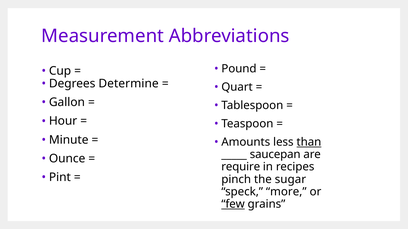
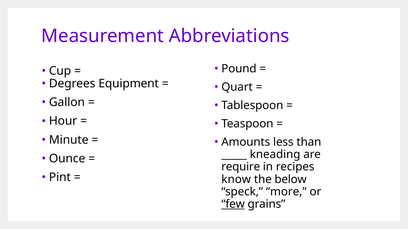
Determine: Determine -> Equipment (129, 84)
than underline: present -> none (309, 142)
saucepan: saucepan -> kneading (275, 155)
pinch: pinch -> know (236, 180)
sugar: sugar -> below (291, 180)
